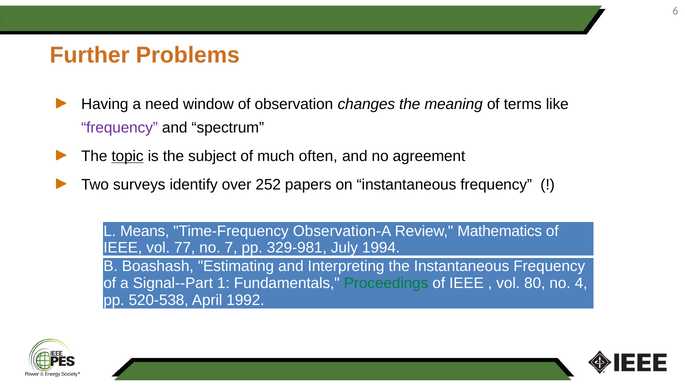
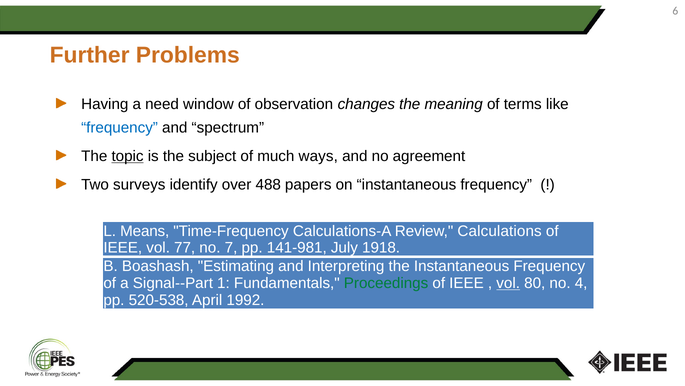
frequency colour: purple -> blue (120, 128)
often: often -> ways (318, 156)
252: 252 -> 488 (268, 184)
Observation-A: Observation-A -> Calculations-A (342, 231)
Mathematics: Mathematics -> Calculations (500, 231)
329-981: 329-981 -> 141-981 (297, 247)
1994: 1994 -> 1918 (381, 247)
vol underline: none -> present (508, 283)
